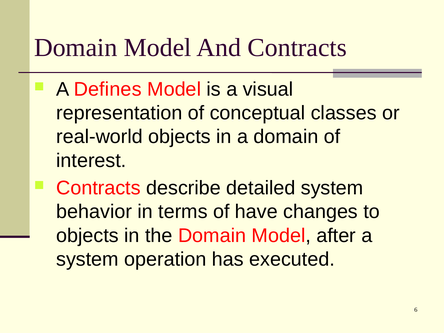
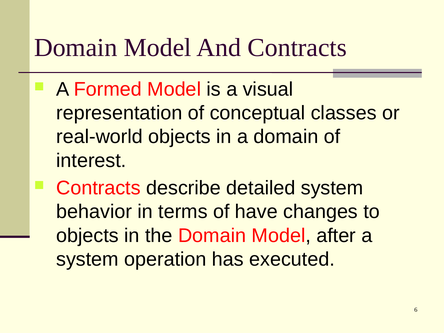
Defines: Defines -> Formed (108, 89)
